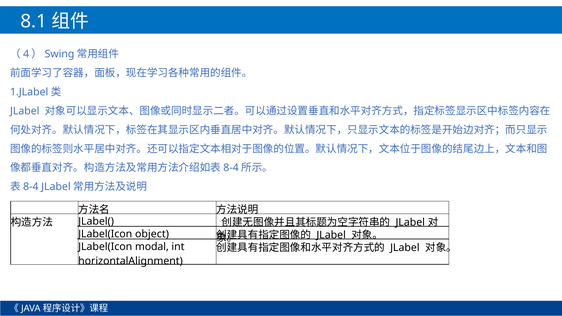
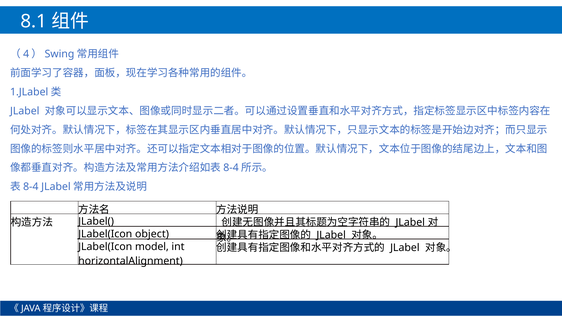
modal: modal -> model (152, 247)
